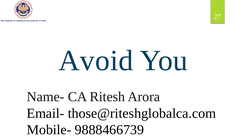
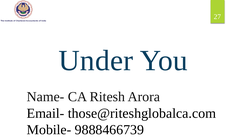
Avoid: Avoid -> Under (96, 61)
